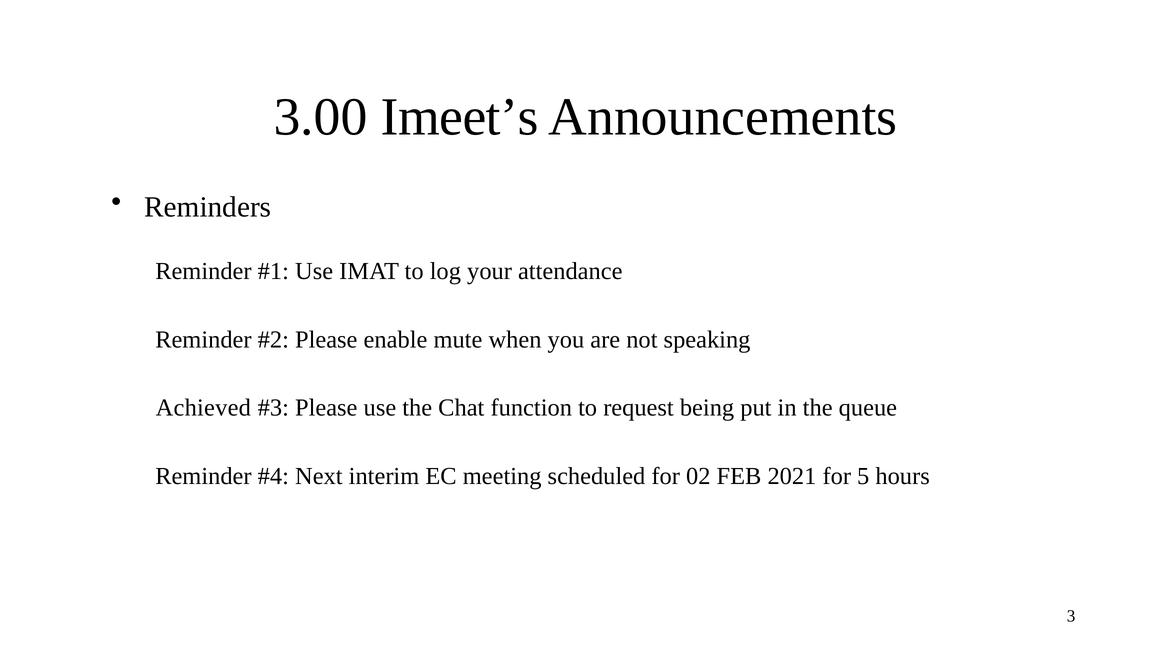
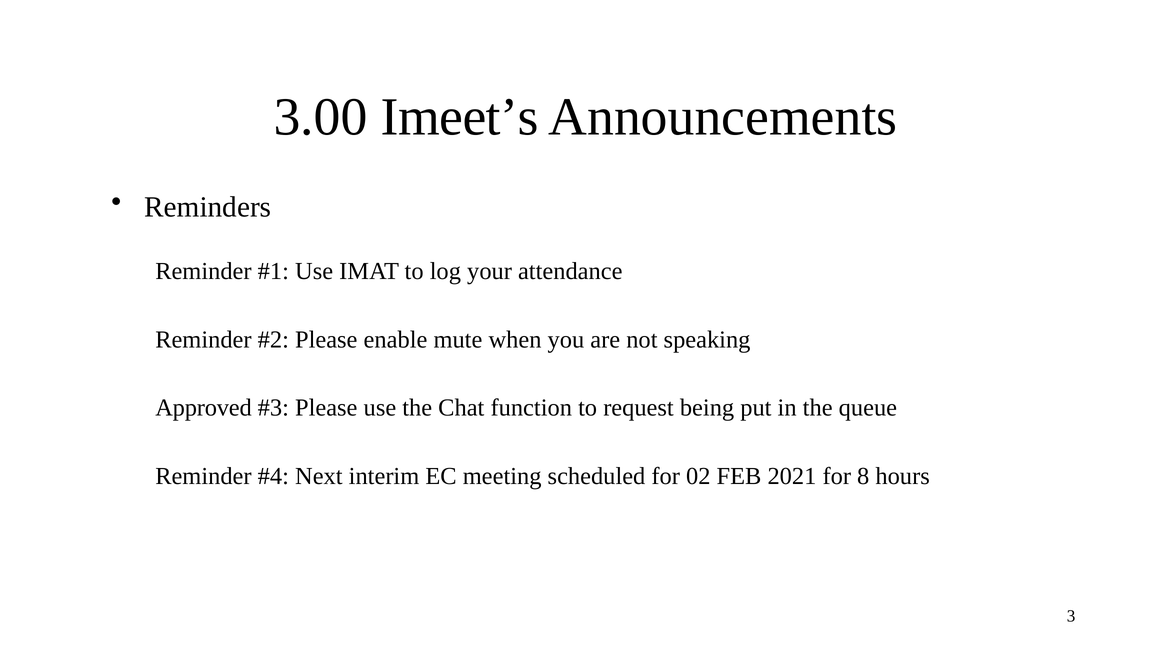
Achieved: Achieved -> Approved (204, 408)
5: 5 -> 8 (863, 476)
